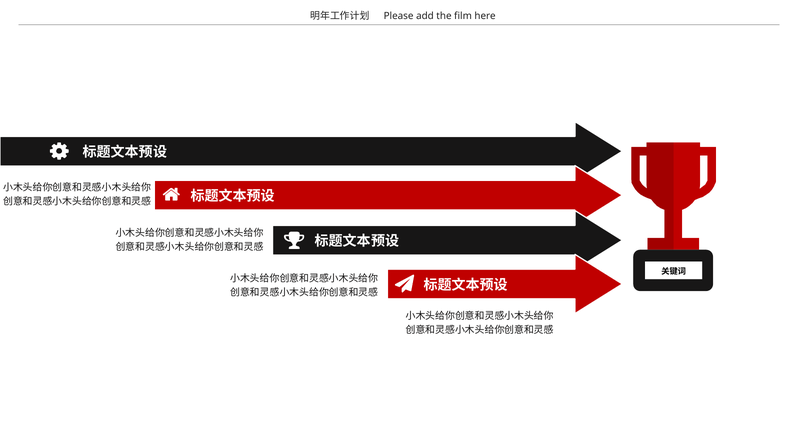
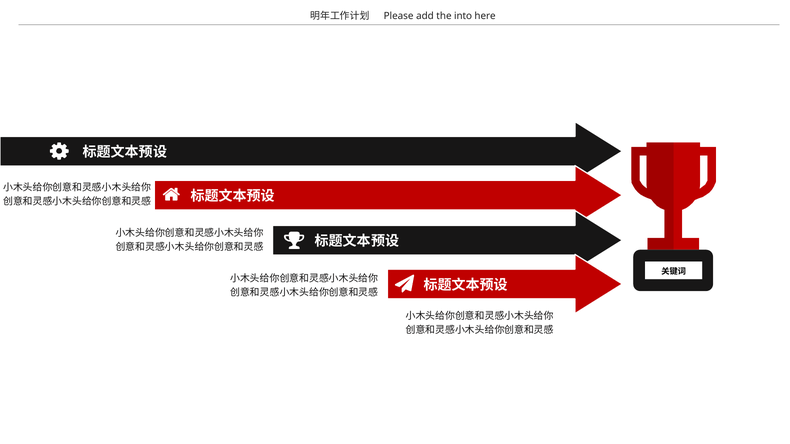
film: film -> into (463, 16)
